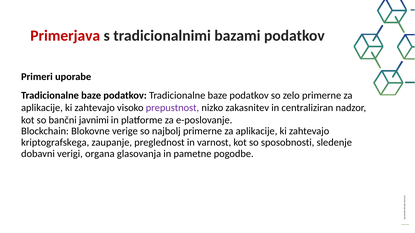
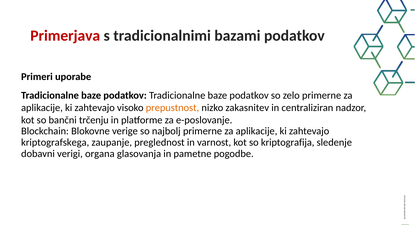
prepustnost colour: purple -> orange (172, 108)
javnimi: javnimi -> trčenju (94, 120)
sposobnosti: sposobnosti -> kriptografija (288, 143)
